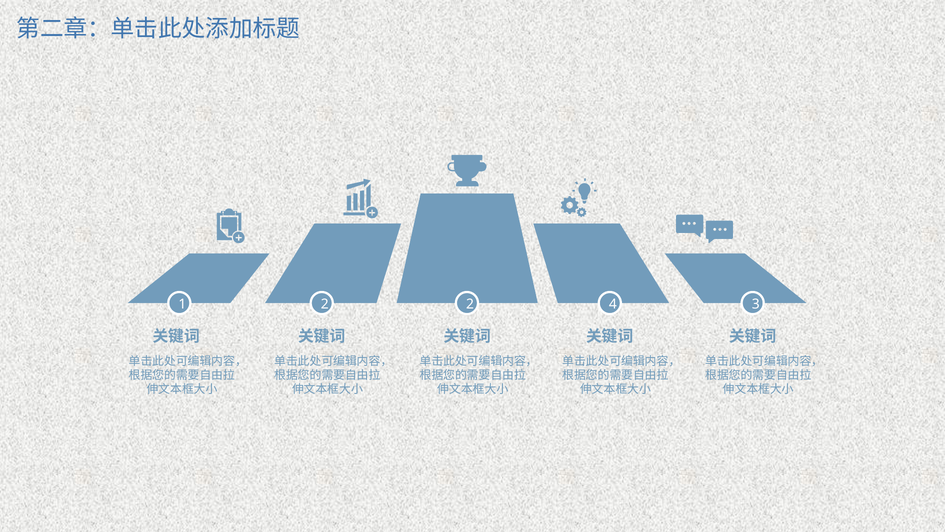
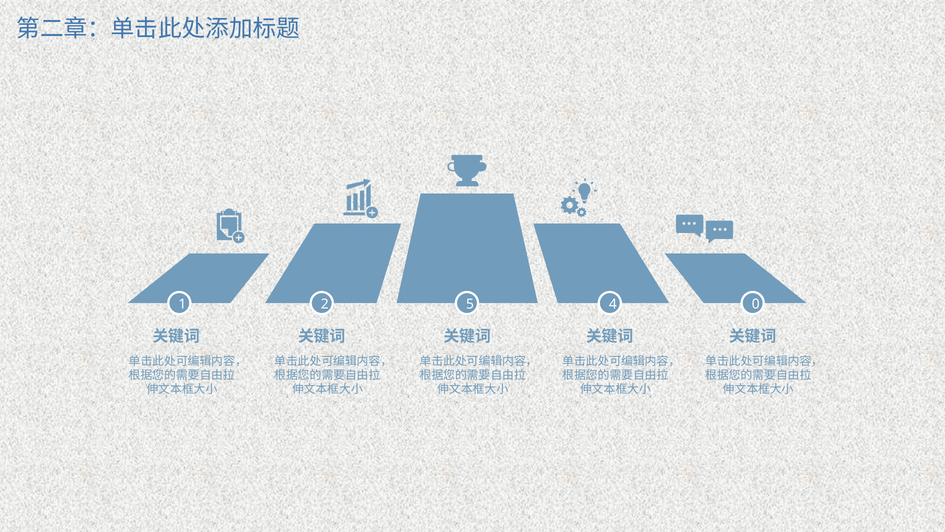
2 2: 2 -> 5 (470, 304)
3: 3 -> 0 (756, 304)
